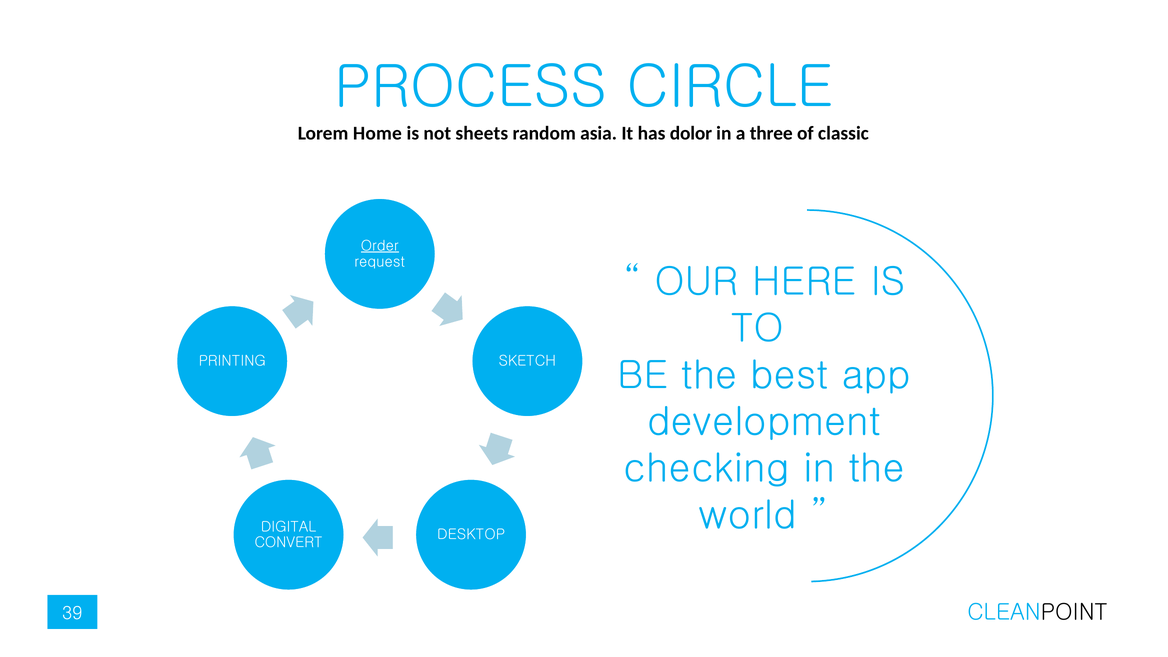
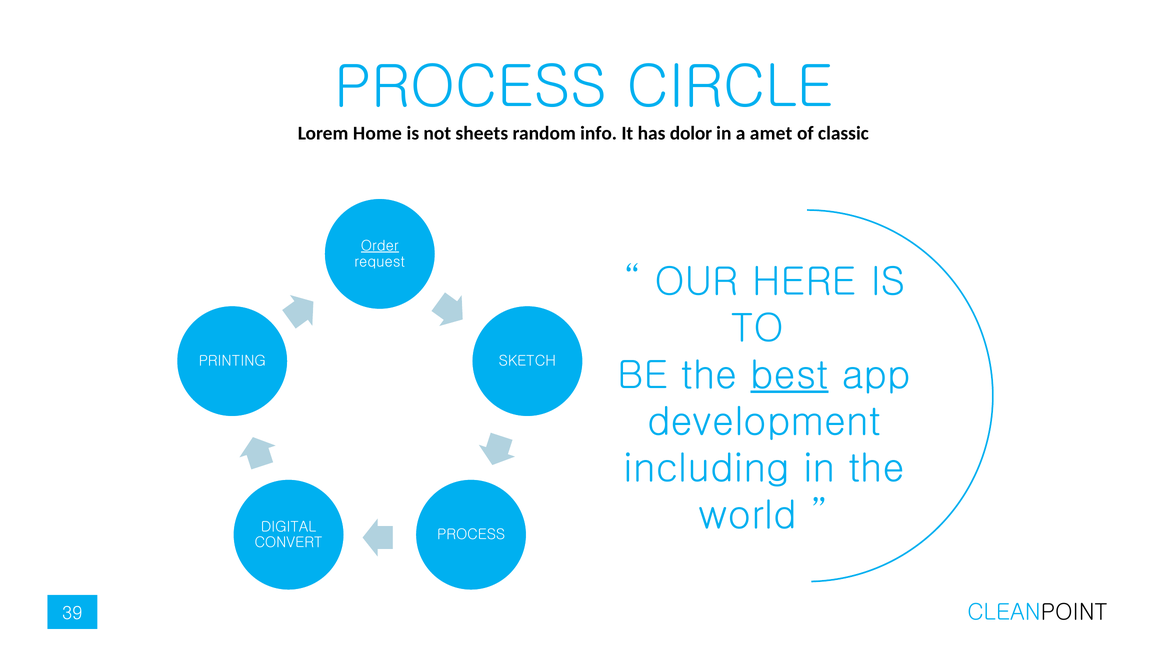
asia: asia -> info (599, 133)
three: three -> amet (771, 133)
best underline: none -> present (790, 375)
checking: checking -> including (707, 469)
DESKTOP: DESKTOP -> PROCESS (471, 535)
